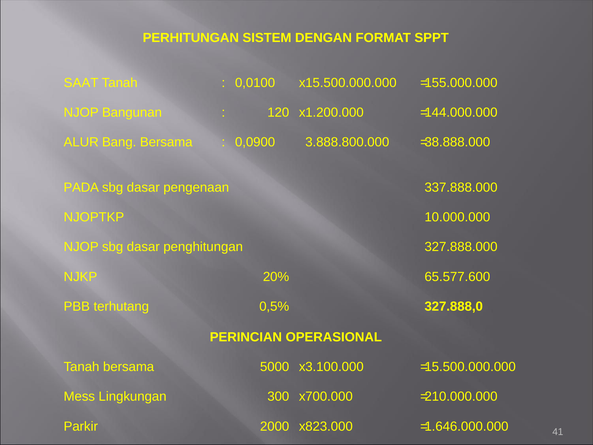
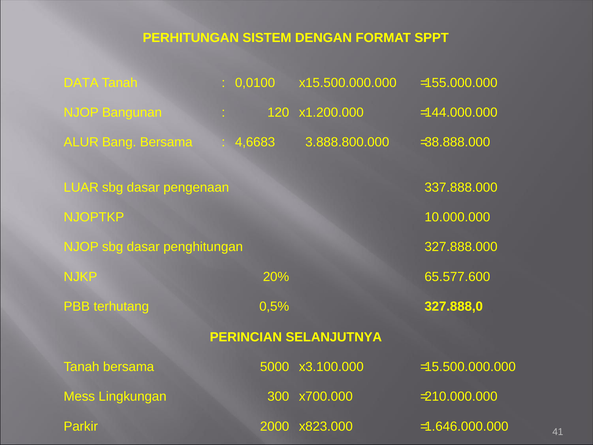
SAAT: SAAT -> DATA (81, 83)
0,0900: 0,0900 -> 4,6683 (255, 142)
PADA: PADA -> LUAR (81, 187)
OPERASIONAL: OPERASIONAL -> SELANJUTNYA (334, 337)
